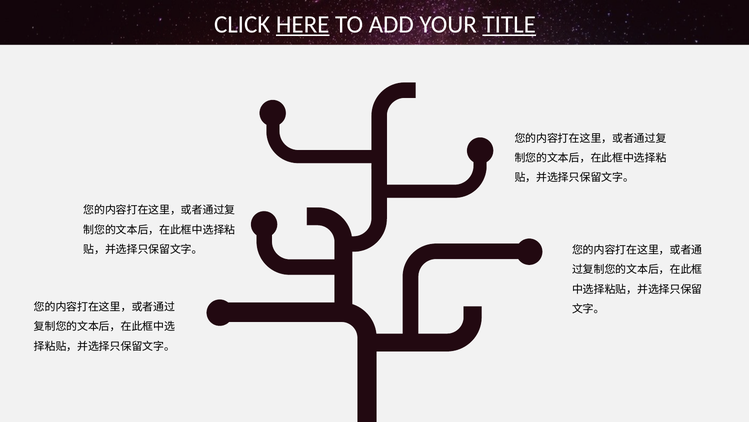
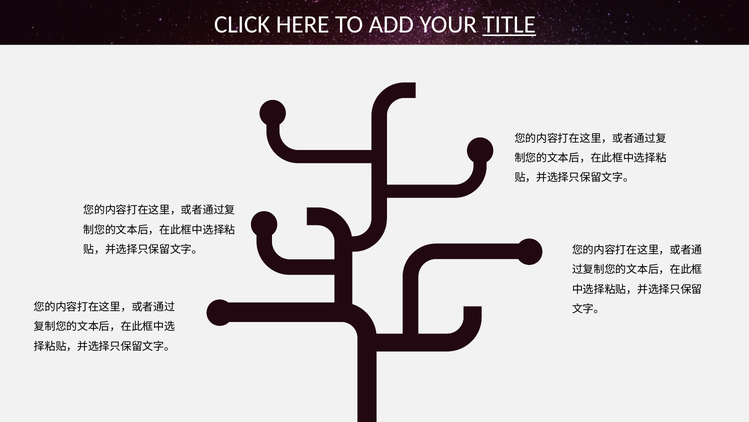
HERE underline: present -> none (303, 25)
